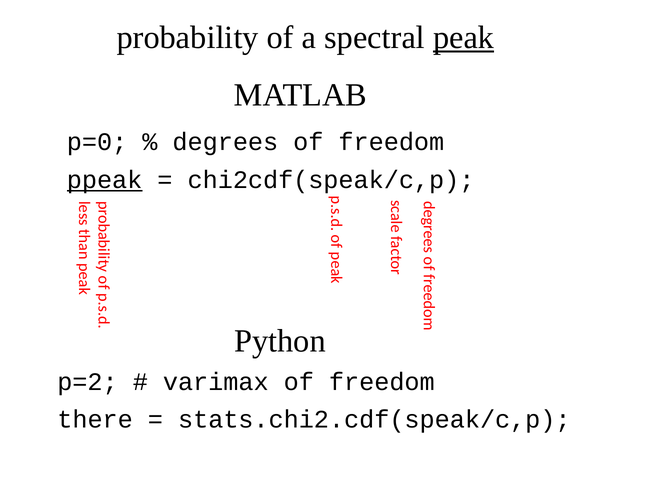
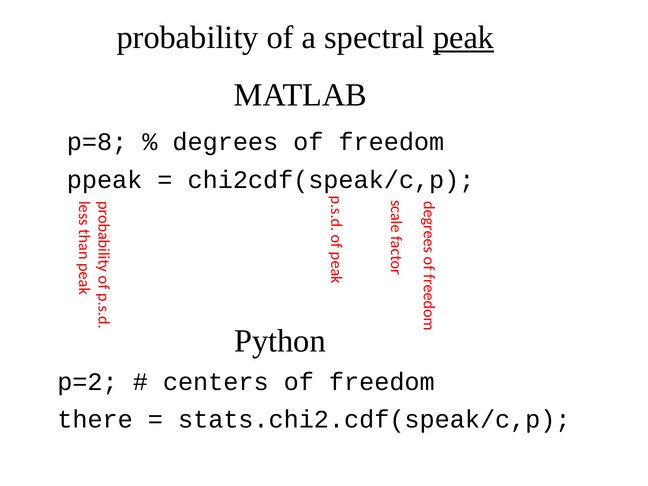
p=0: p=0 -> p=8 (97, 142)
ppeak underline: present -> none (105, 180)
varimax: varimax -> centers (216, 382)
